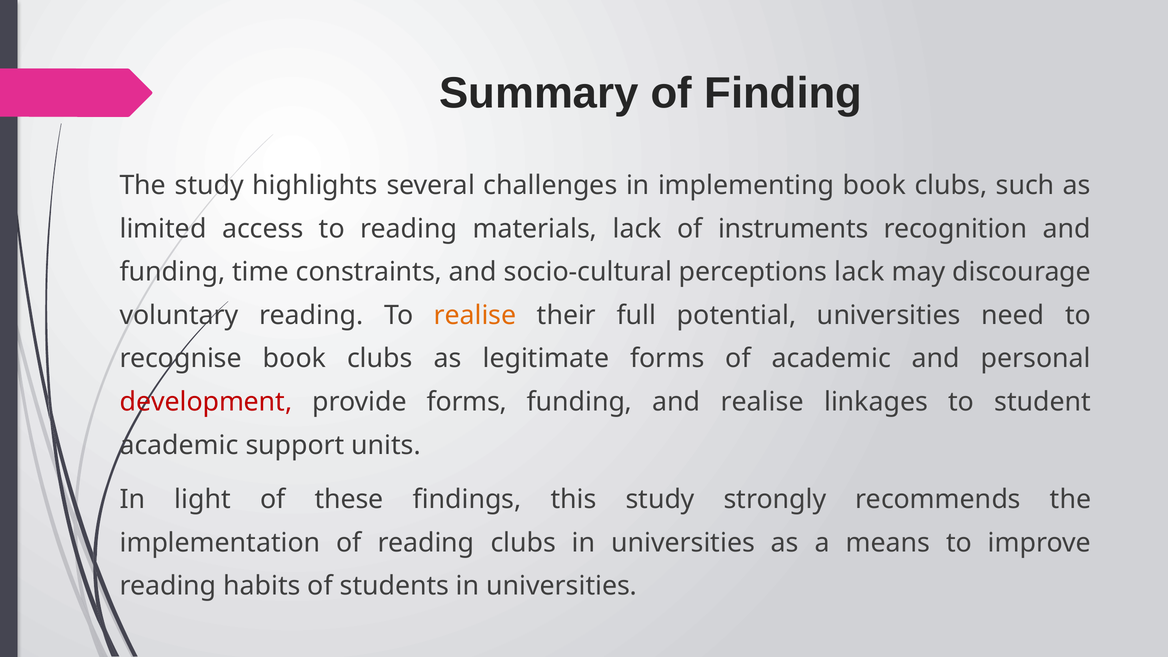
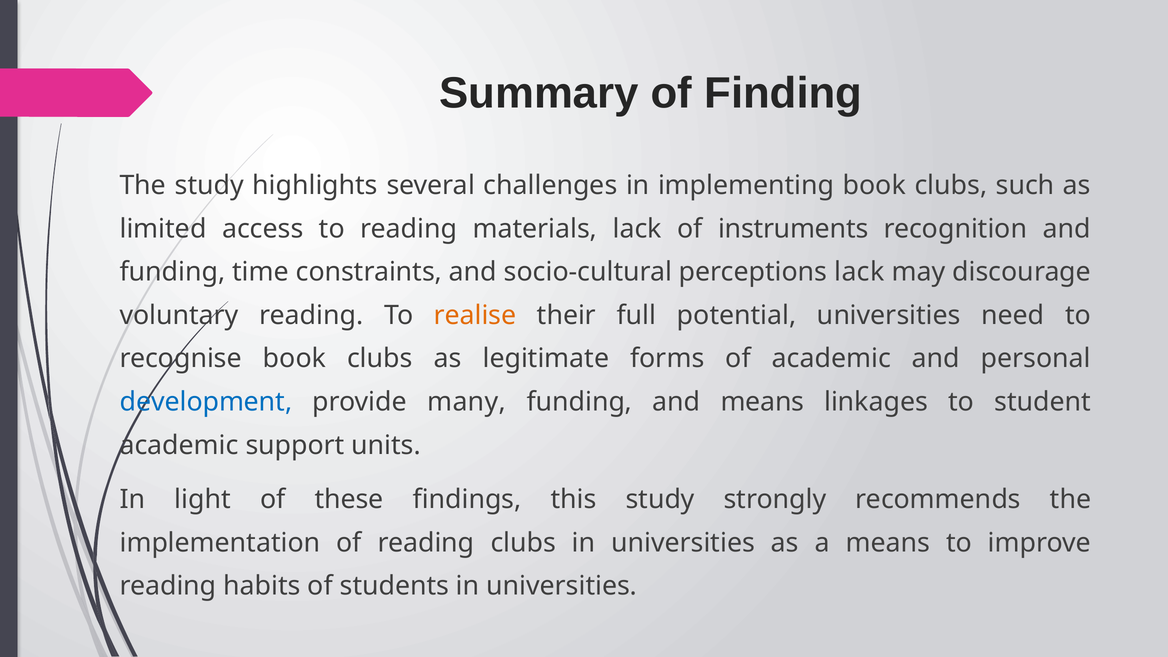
development colour: red -> blue (206, 402)
provide forms: forms -> many (467, 402)
and realise: realise -> means (762, 402)
